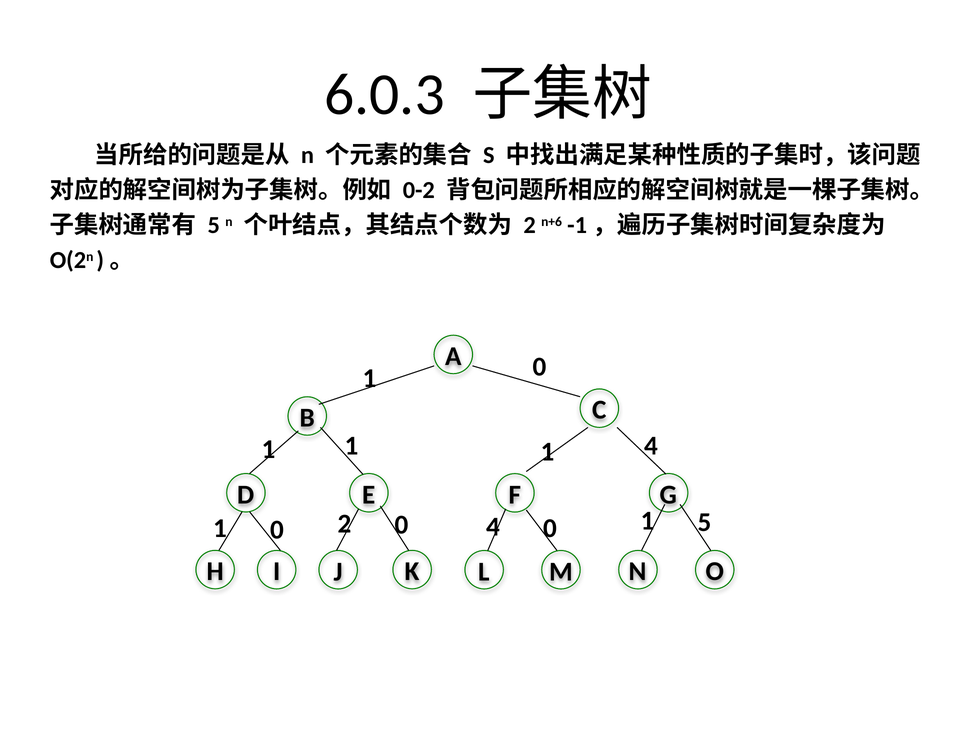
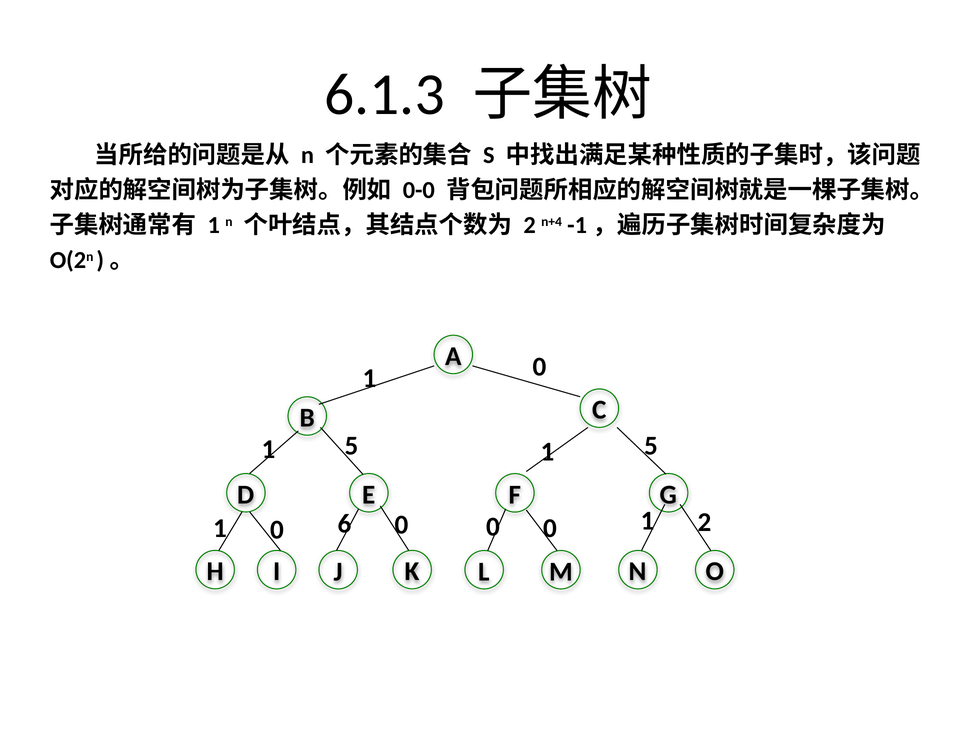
6.0.3: 6.0.3 -> 6.1.3 (384, 94)
0-2: 0-2 -> 0-0 (419, 190)
5: 5 -> 1 (214, 225)
n+6: n+6 -> n+4 (552, 222)
1: 1 -> 5 (351, 446)
4: 4 -> 5 (651, 446)
0 2: 2 -> 6 (345, 524)
4: 4 -> 0 (493, 527)
1 5: 5 -> 2 (704, 522)
